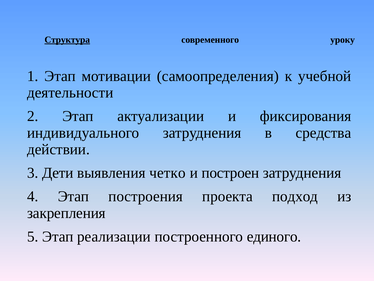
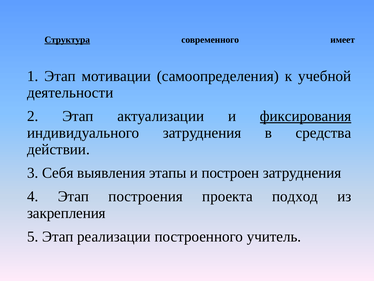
уроку: уроку -> имеет (343, 40)
фиксирования underline: none -> present (306, 116)
Дети: Дети -> Себя (58, 173)
четко: четко -> этапы (168, 173)
единого: единого -> учитель (274, 236)
